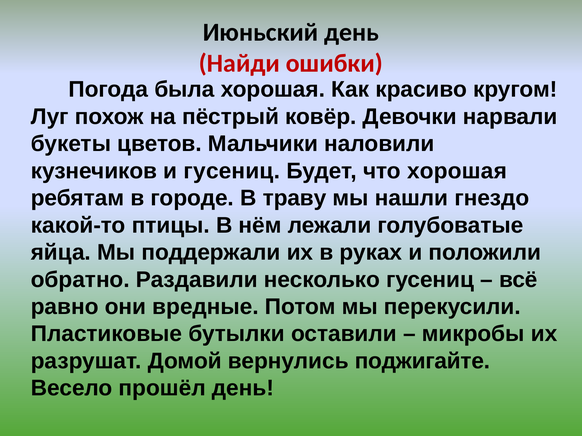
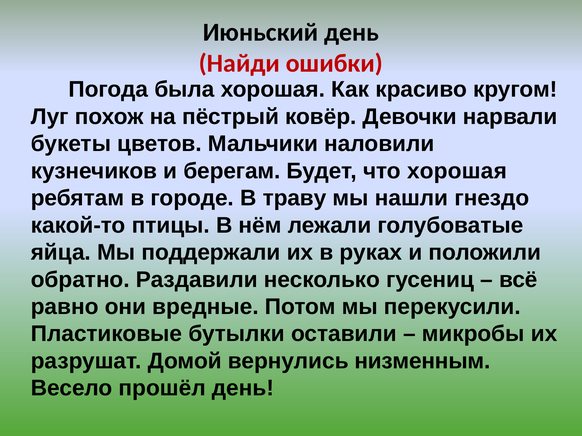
и гусениц: гусениц -> берегам (232, 171)
поджигайте: поджигайте -> низменным (422, 361)
